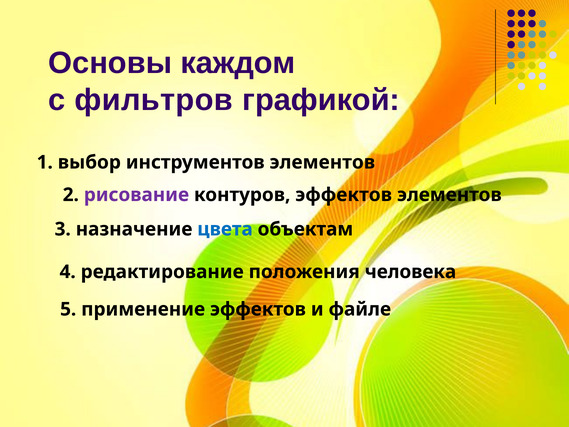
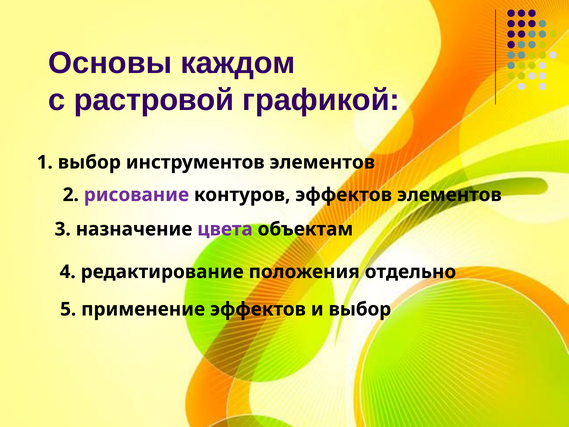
фильтров: фильтров -> растровой (154, 100)
цвета colour: blue -> purple (225, 229)
человека: человека -> отдельно (410, 272)
и файле: файле -> выбор (360, 309)
